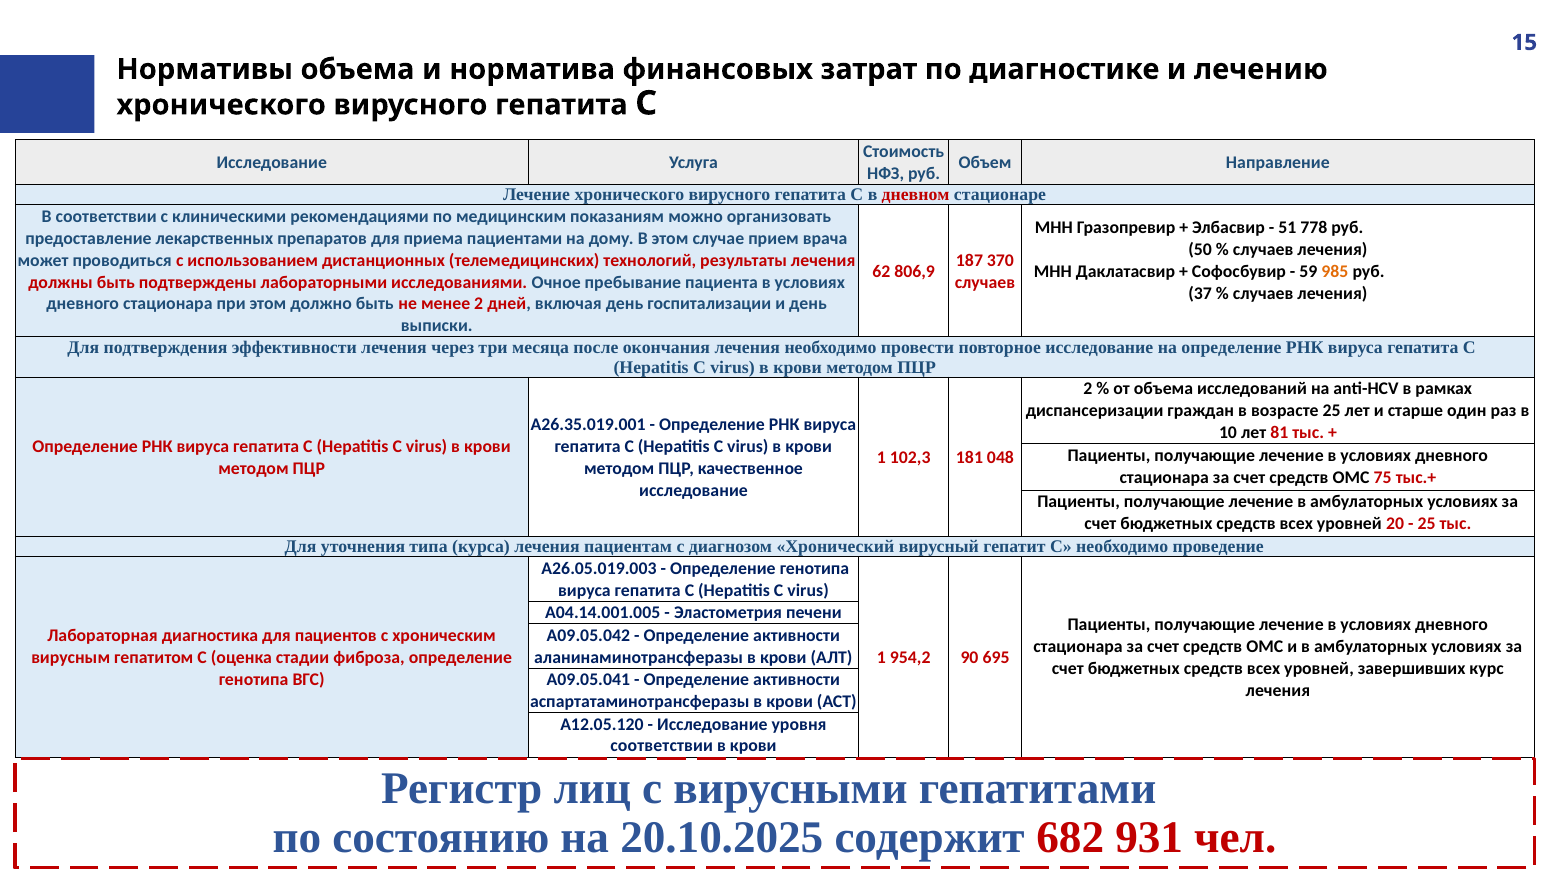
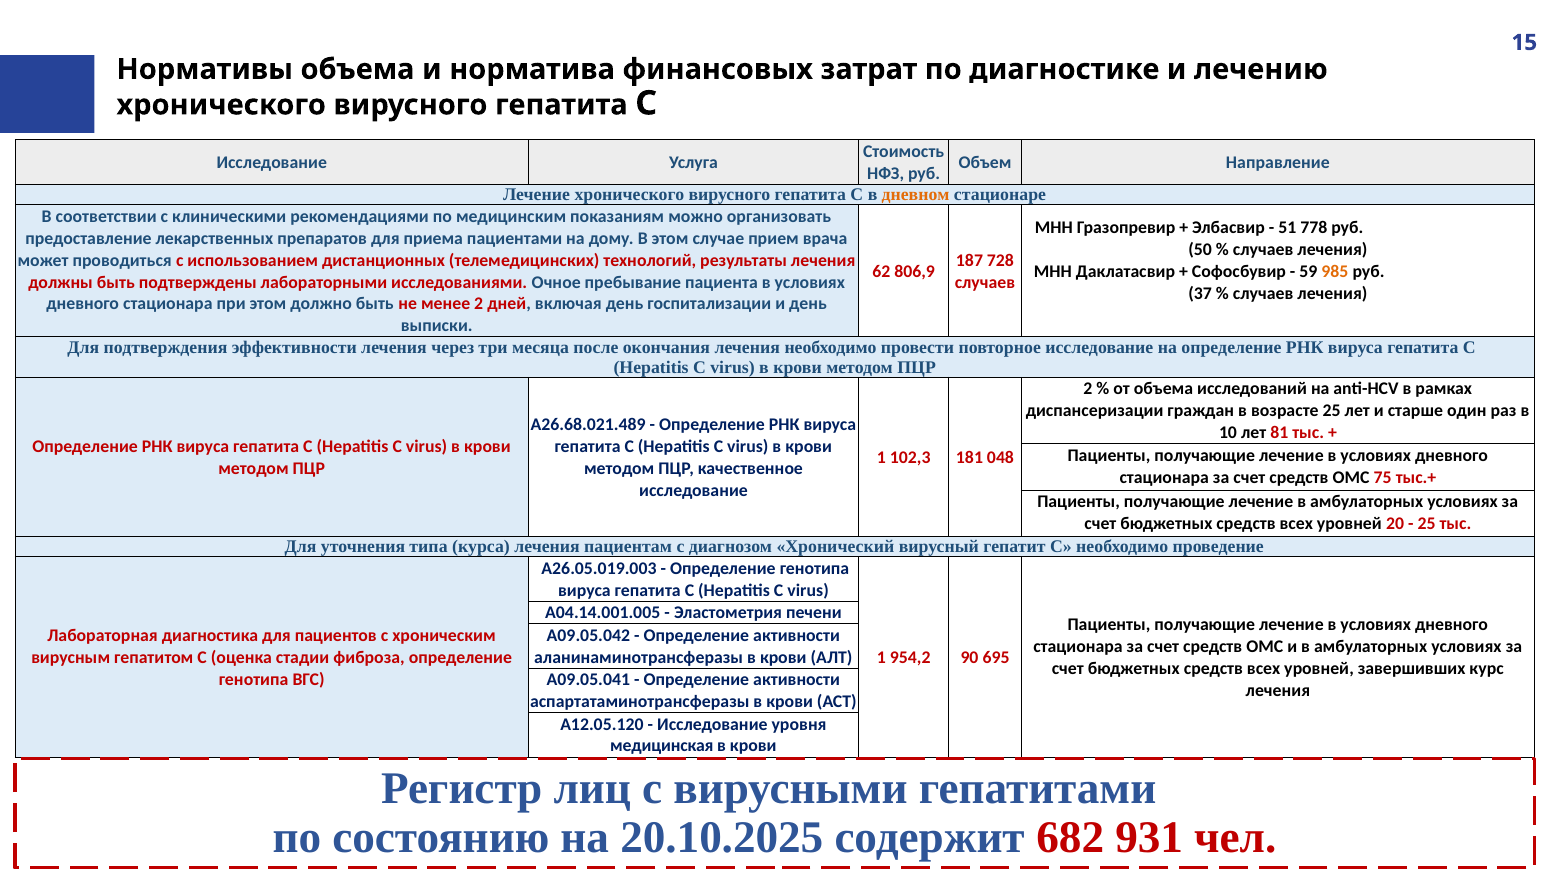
дневном colour: red -> orange (916, 195)
370: 370 -> 728 (1000, 260)
A26.35.019.001: A26.35.019.001 -> A26.68.021.489 (588, 424)
соответствии: соответствии -> медицинская (662, 746)
